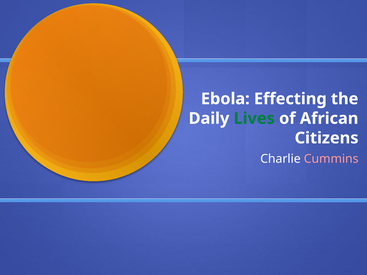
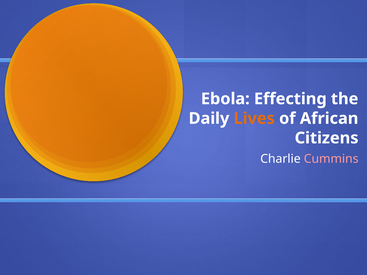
Lives colour: green -> orange (254, 119)
